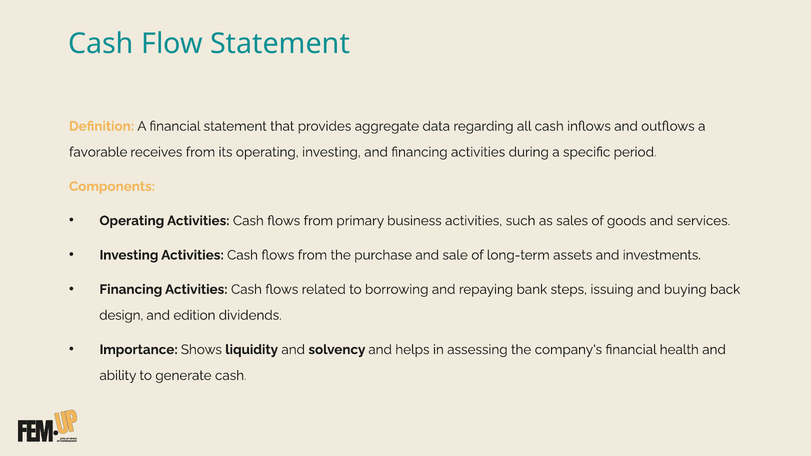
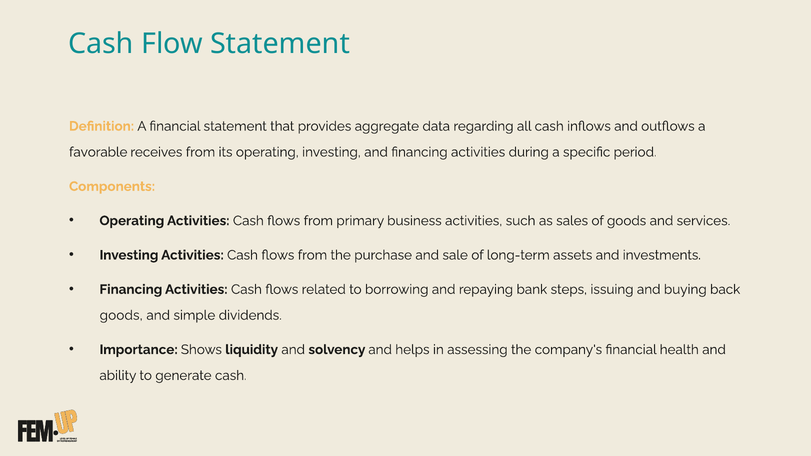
design: design -> goods (121, 315)
edition: edition -> simple (194, 315)
